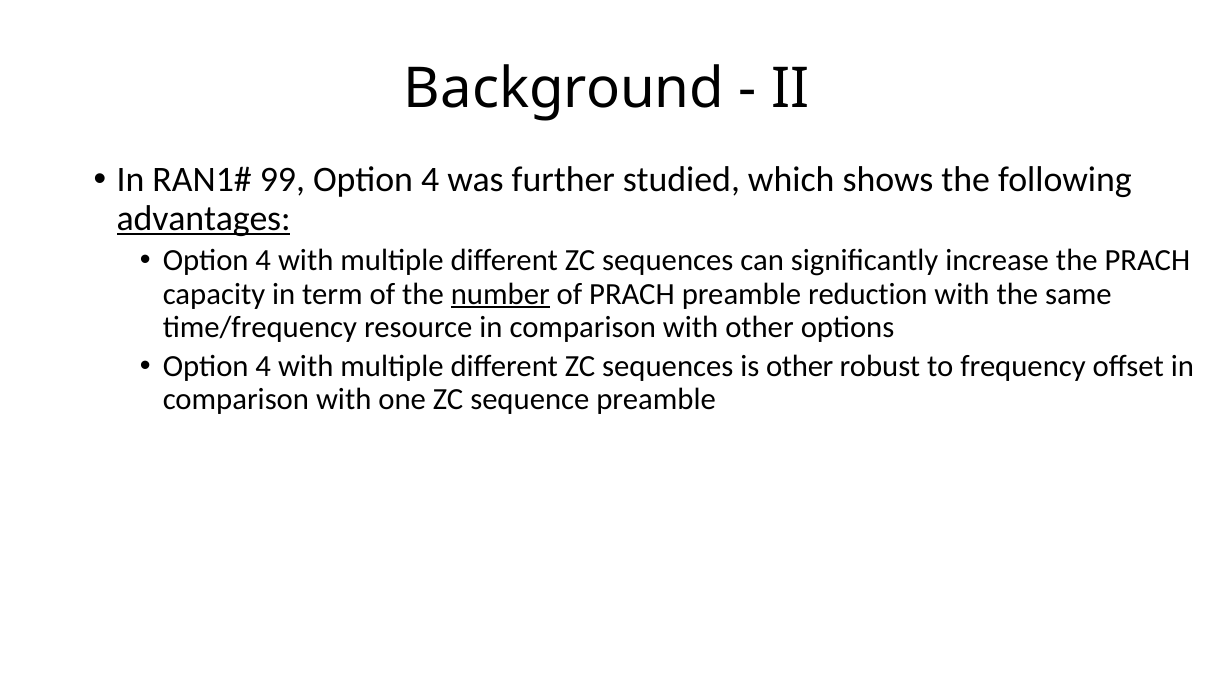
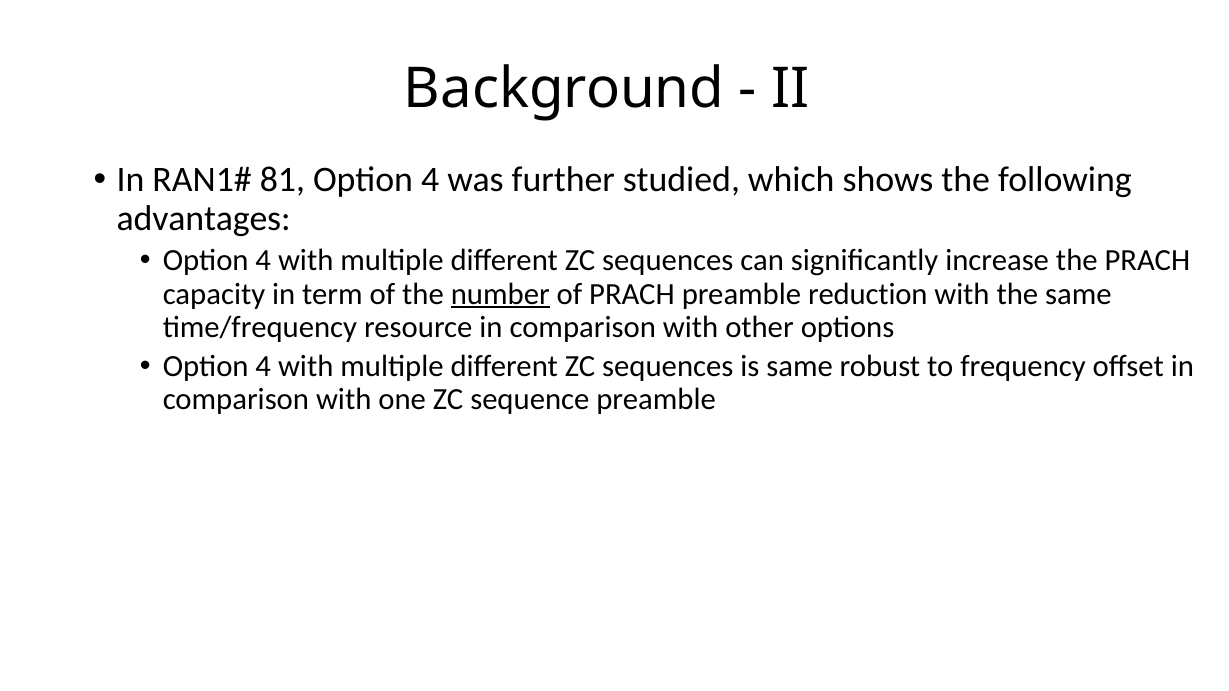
99: 99 -> 81 (282, 180)
advantages underline: present -> none (204, 218)
is other: other -> same (800, 367)
